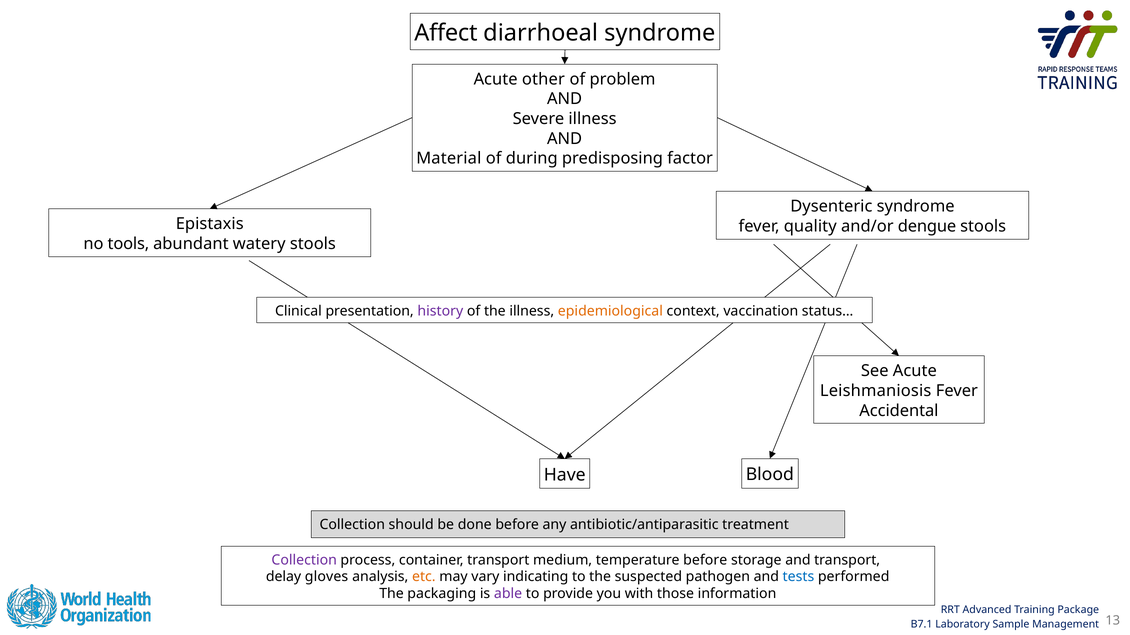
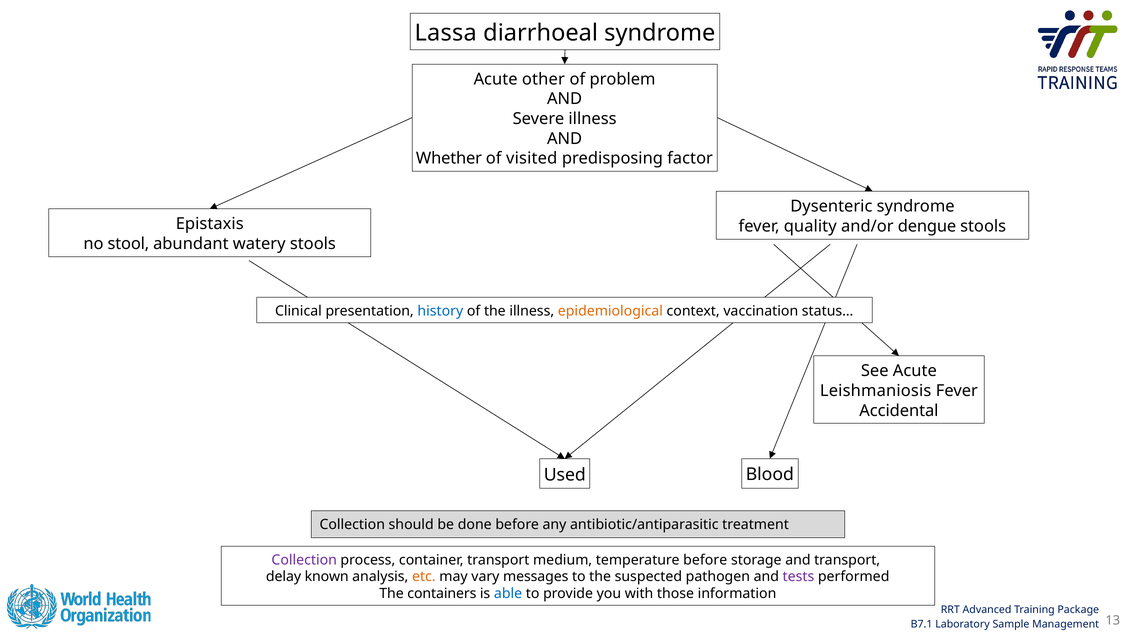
Affect: Affect -> Lassa (446, 33)
Material: Material -> Whether (449, 159)
during: during -> visited (532, 159)
tools: tools -> stool (128, 244)
history colour: purple -> blue (440, 311)
Have: Have -> Used (565, 475)
gloves: gloves -> known (327, 577)
indicating: indicating -> messages (536, 577)
tests colour: blue -> purple (798, 577)
packaging: packaging -> containers (442, 594)
able colour: purple -> blue (508, 594)
